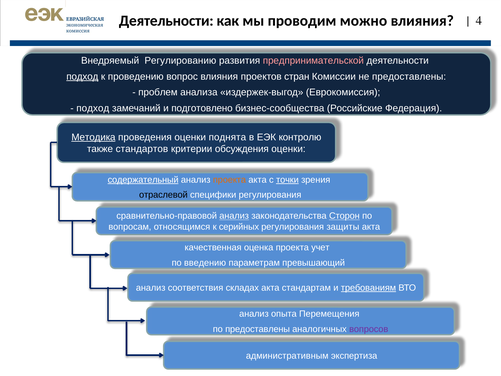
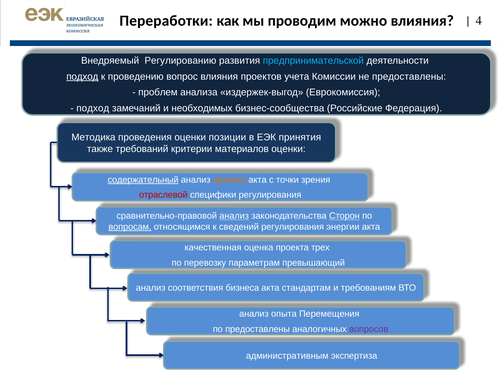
Деятельности: Деятельности -> Переработки (166, 21)
предпринимательской colour: pink -> light blue (313, 61)
стран: стран -> учета (297, 76)
подготовлено: подготовлено -> необходимых (202, 108)
Методика underline: present -> none (93, 137)
поднята: поднята -> позиции (227, 137)
контролю: контролю -> принятия (300, 137)
стандартов: стандартов -> требований (142, 149)
обсуждения: обсуждения -> материалов (242, 149)
точки underline: present -> none (287, 180)
отраслевой colour: black -> red (163, 195)
вопросам underline: none -> present (130, 227)
серийных: серийных -> сведений (239, 227)
защиты: защиты -> энергии (343, 227)
учет: учет -> трех (320, 247)
введению: введению -> перевозку (205, 263)
складах: складах -> бизнеса (242, 288)
требованиям underline: present -> none (368, 288)
